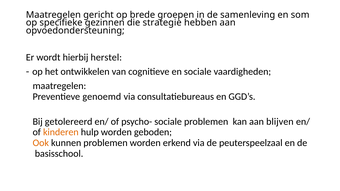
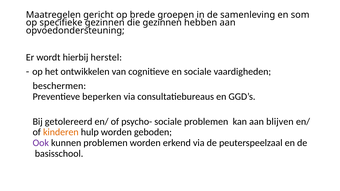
die strategie: strategie -> gezinnen (162, 23)
maatregelen: maatregelen -> beschermen (59, 86)
genoemd: genoemd -> beperken (102, 97)
Ook colour: orange -> purple (41, 143)
